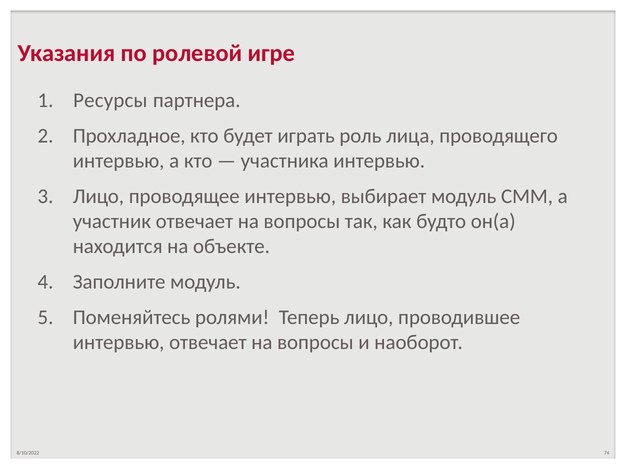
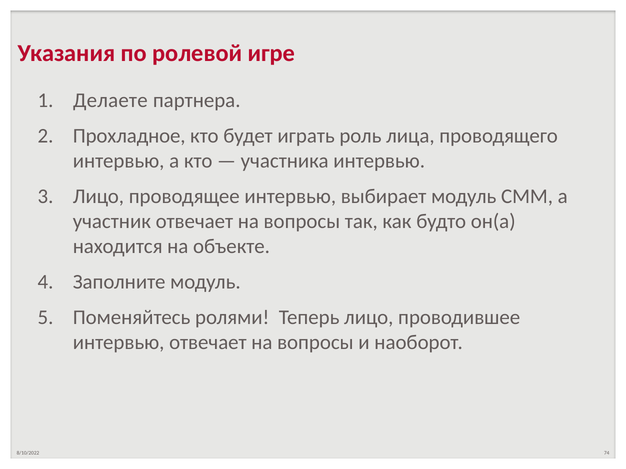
Ресурсы: Ресурсы -> Делаете (110, 101)
